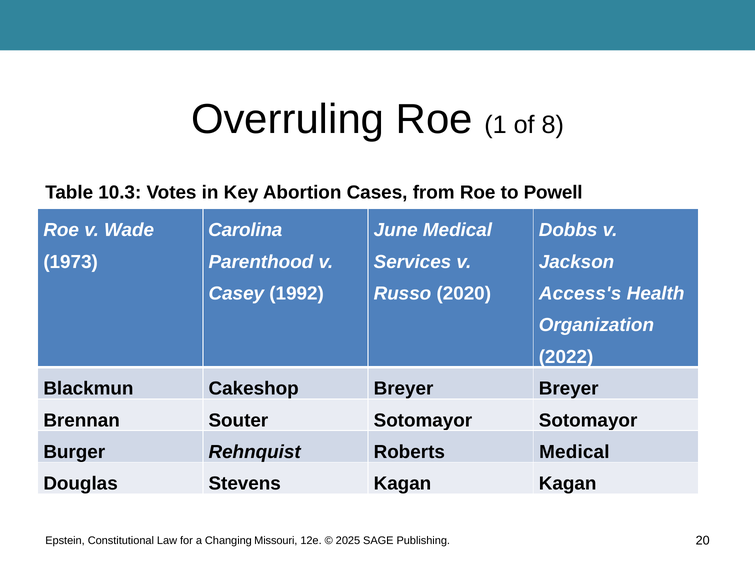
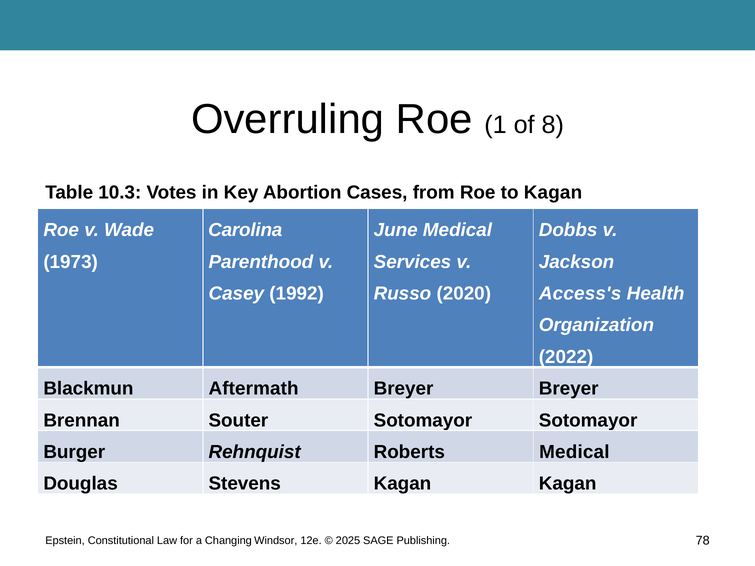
to Powell: Powell -> Kagan (553, 193)
Cakeshop: Cakeshop -> Aftermath (254, 389)
Missouri: Missouri -> Windsor (276, 541)
20: 20 -> 78 (703, 541)
